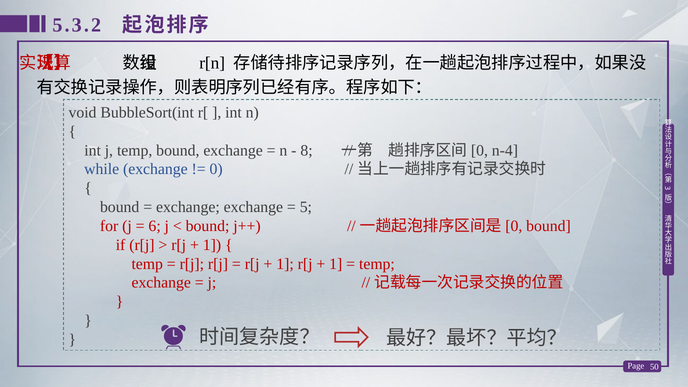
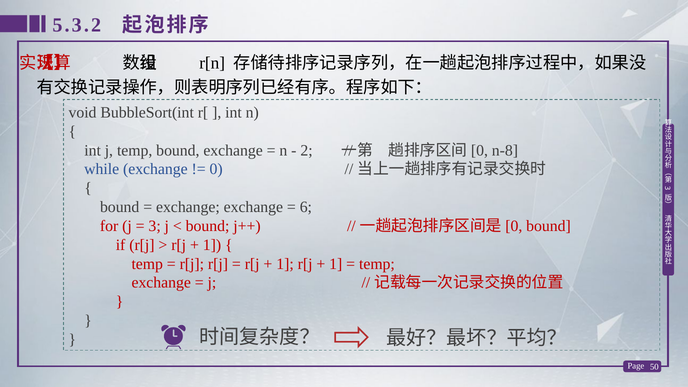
8: 8 -> 2 (307, 150)
n-4: n-4 -> n-8 (505, 150)
5: 5 -> 6 (306, 207)
6: 6 -> 3 (155, 226)
